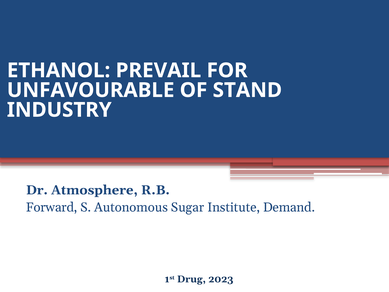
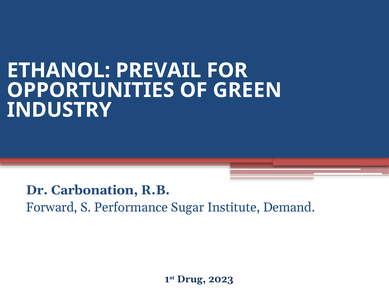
UNFAVOURABLE: UNFAVOURABLE -> OPPORTUNITIES (91, 90)
STAND: STAND -> GREEN (247, 90)
Atmosphere: Atmosphere -> Carbonation (94, 190)
Autonomous: Autonomous -> Performance (131, 207)
